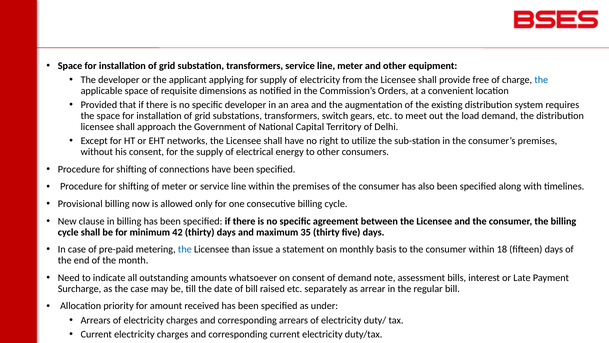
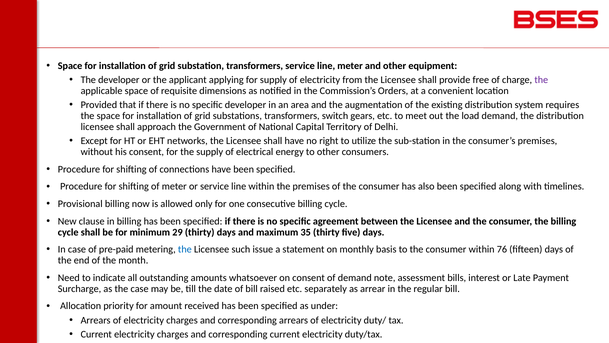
the colour: blue -> purple (541, 80)
42: 42 -> 29 (177, 232)
than: than -> such (241, 249)
18: 18 -> 76 (502, 249)
